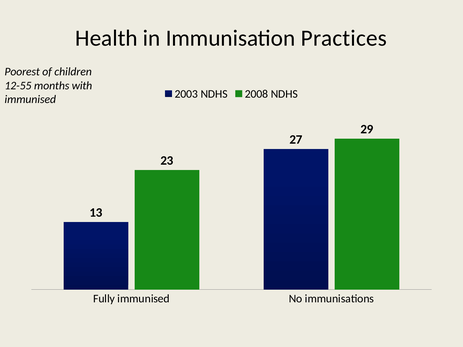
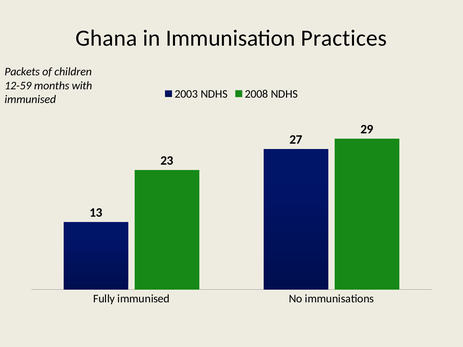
Health: Health -> Ghana (106, 38)
Poorest: Poorest -> Packets (22, 72)
12-55: 12-55 -> 12-59 (18, 86)
